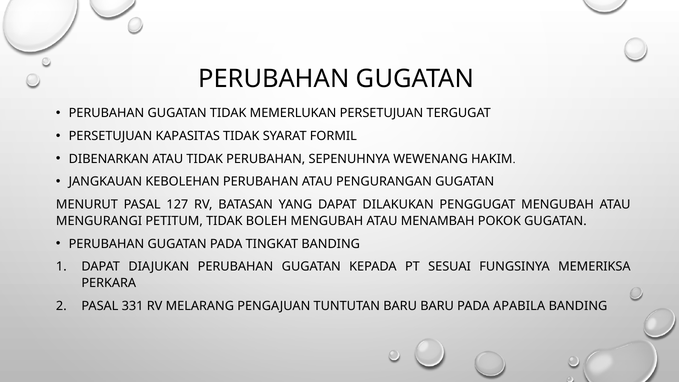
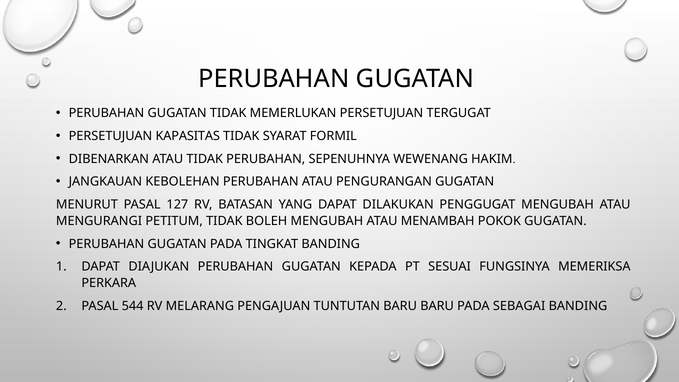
331: 331 -> 544 (133, 306)
APABILA: APABILA -> SEBAGAI (519, 306)
